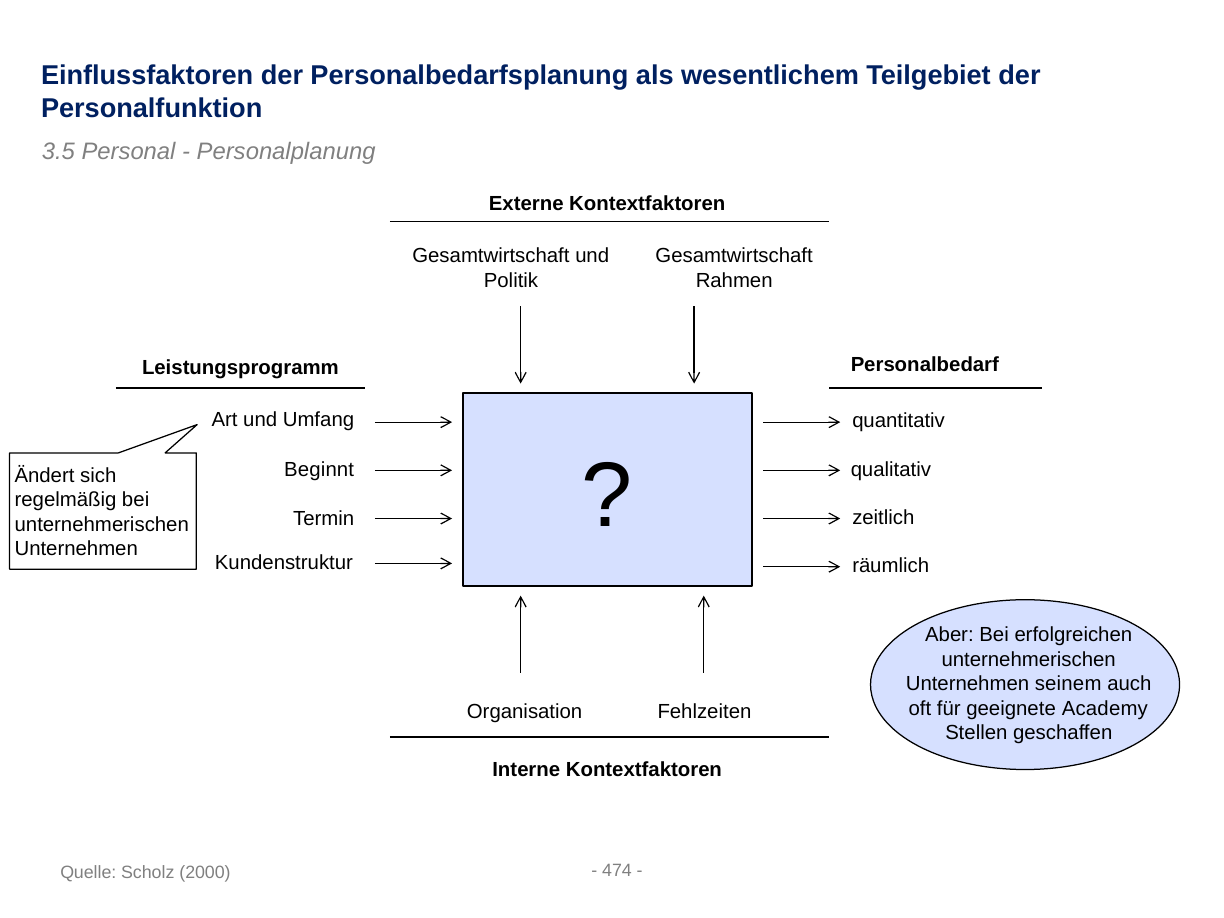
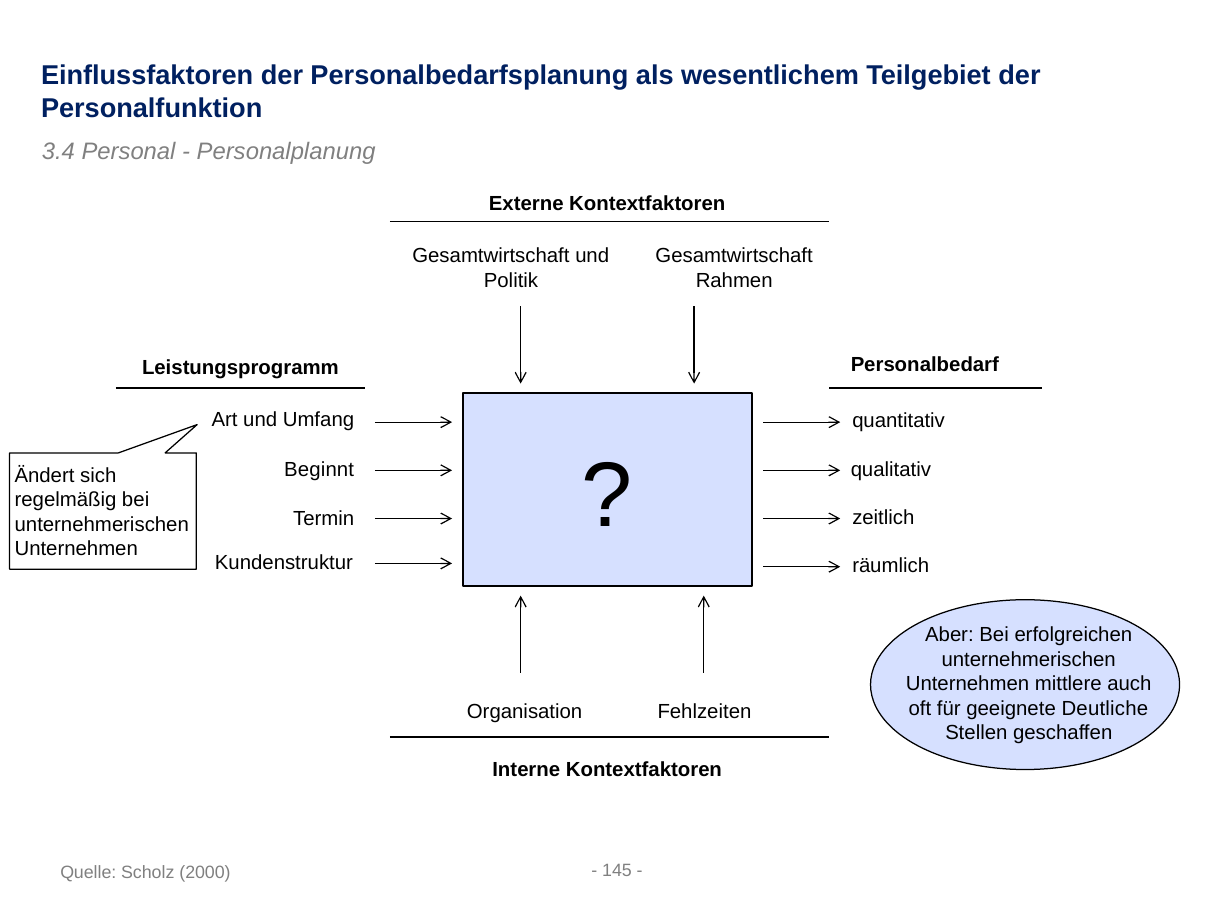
3.5: 3.5 -> 3.4 (58, 152)
seinem: seinem -> mittlere (1068, 684)
Academy: Academy -> Deutliche (1105, 709)
474: 474 -> 145 (617, 871)
